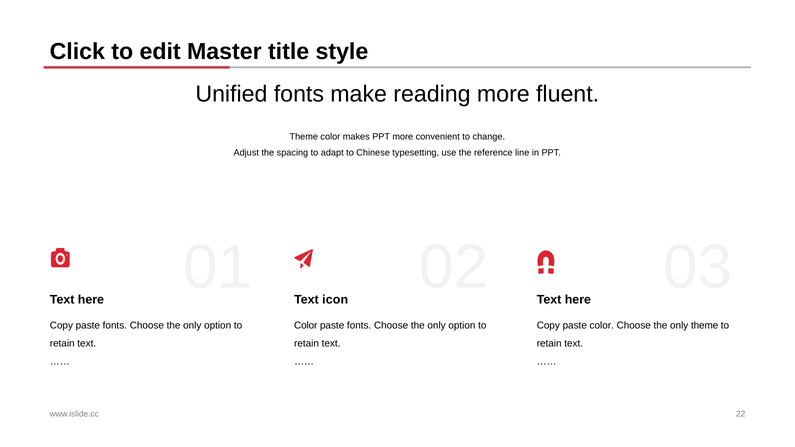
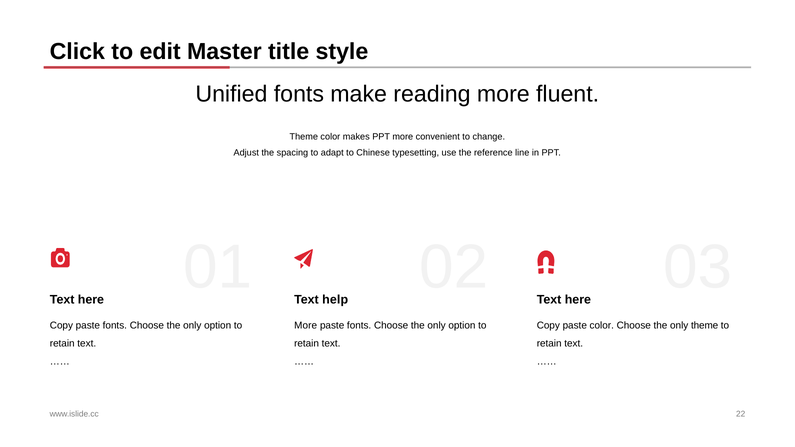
icon: icon -> help (335, 300)
Color: Color -> More (306, 326)
